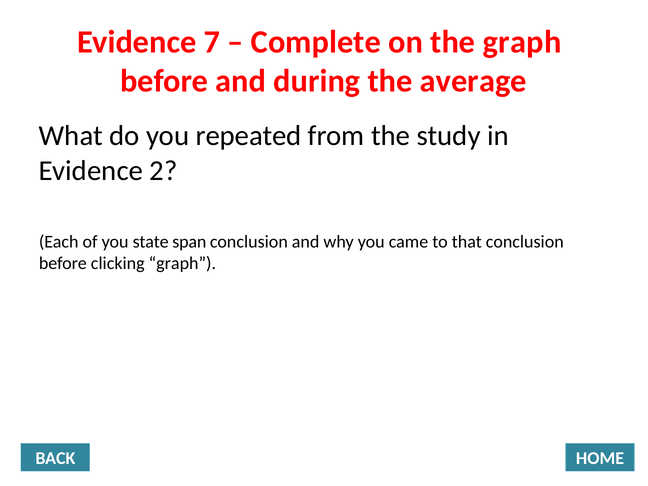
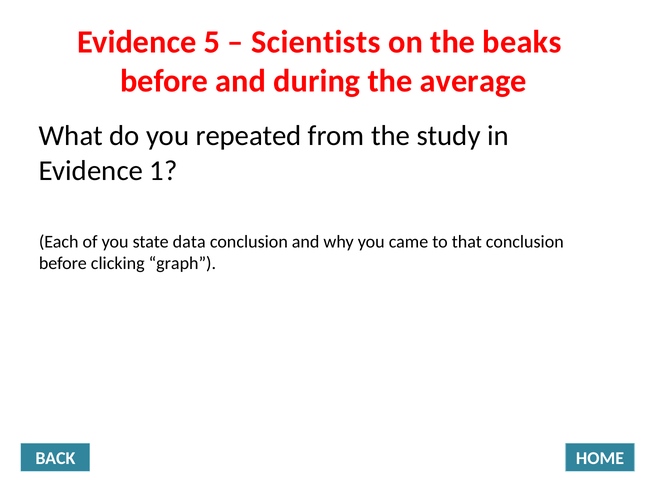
7: 7 -> 5 (212, 42)
Complete: Complete -> Scientists (316, 42)
the graph: graph -> beaks (522, 42)
2: 2 -> 1 (163, 171)
span: span -> data (189, 242)
